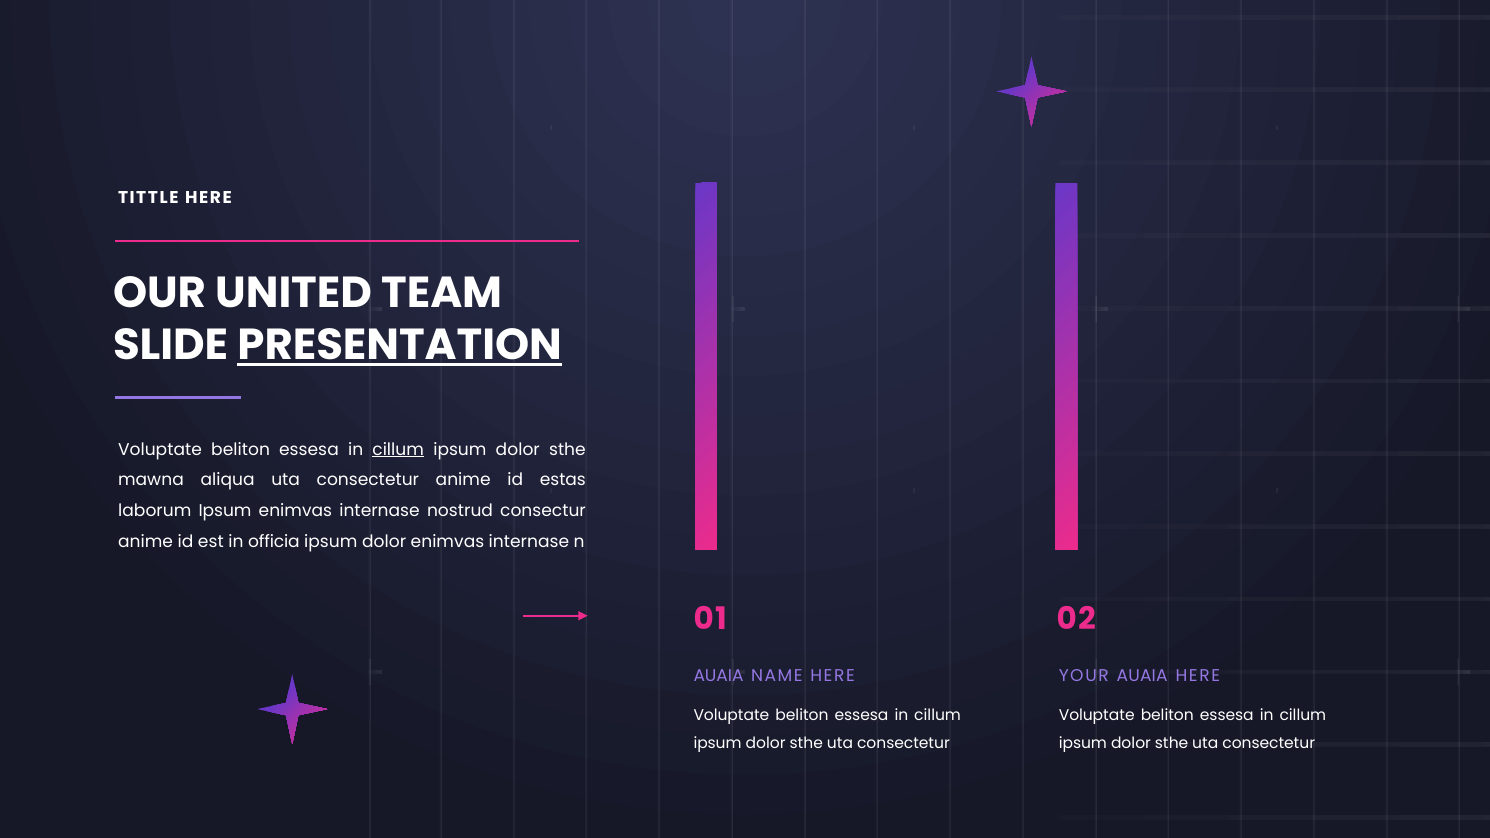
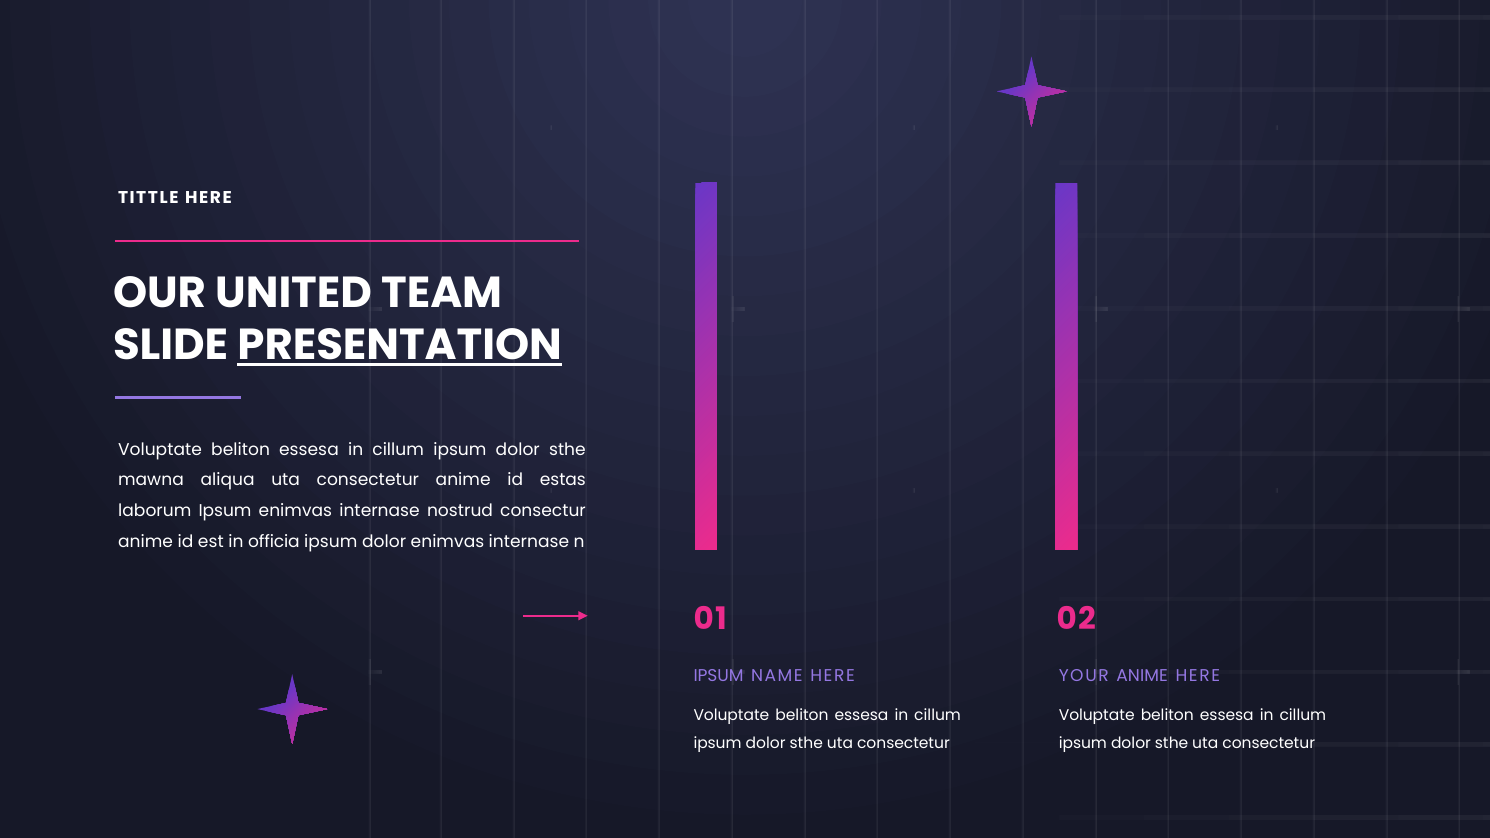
cillum underline: present -> none (398, 450)
AUAIA: AUAIA -> IPSUM (719, 676)
YOUR AUAIA: AUAIA -> ANIME (1142, 676)
